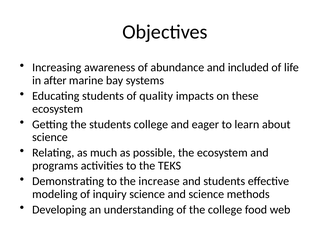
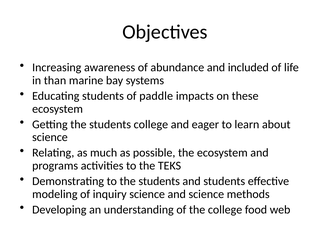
after: after -> than (55, 80)
quality: quality -> paddle (156, 96)
to the increase: increase -> students (159, 181)
